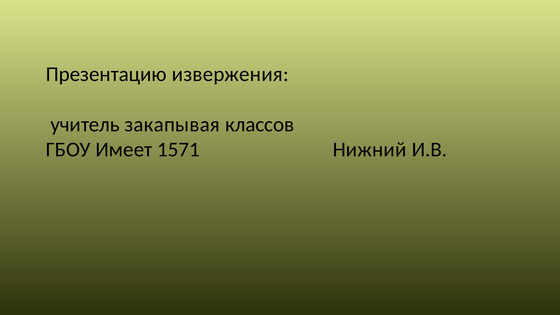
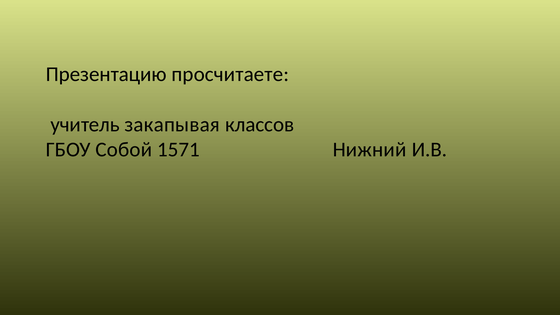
извержения: извержения -> просчитаете (230, 74)
Имеет: Имеет -> Собой (124, 150)
